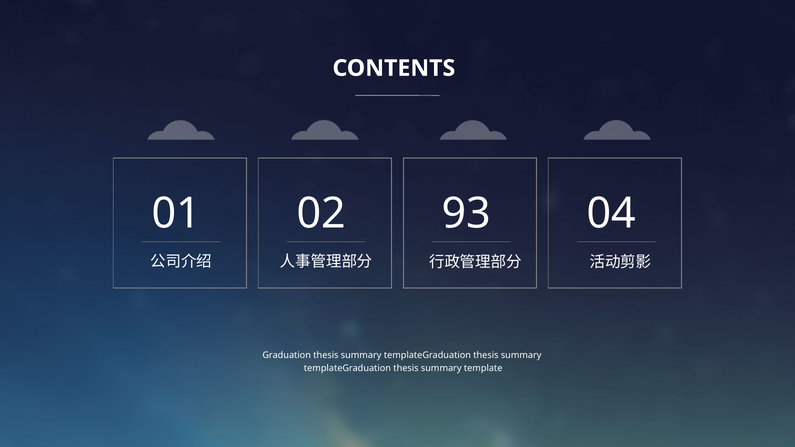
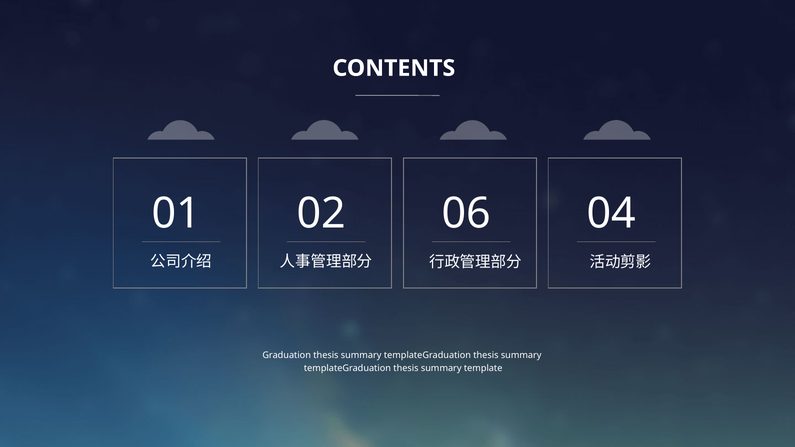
93: 93 -> 06 (466, 214)
